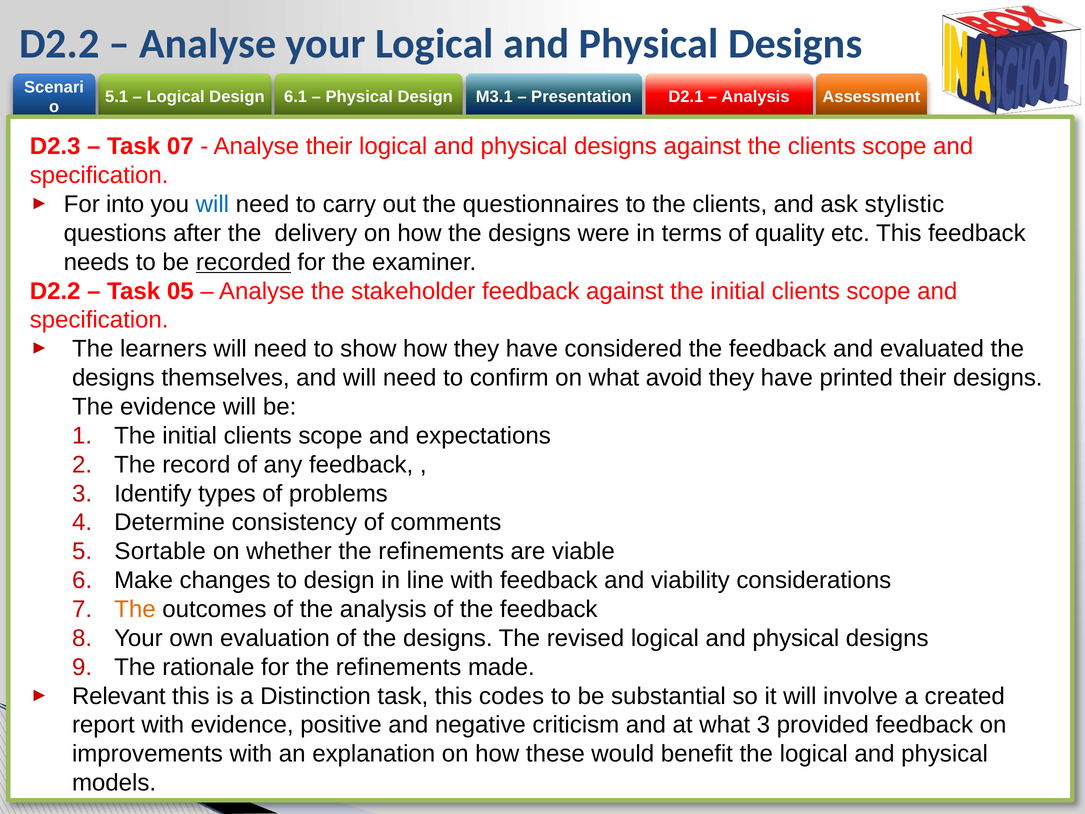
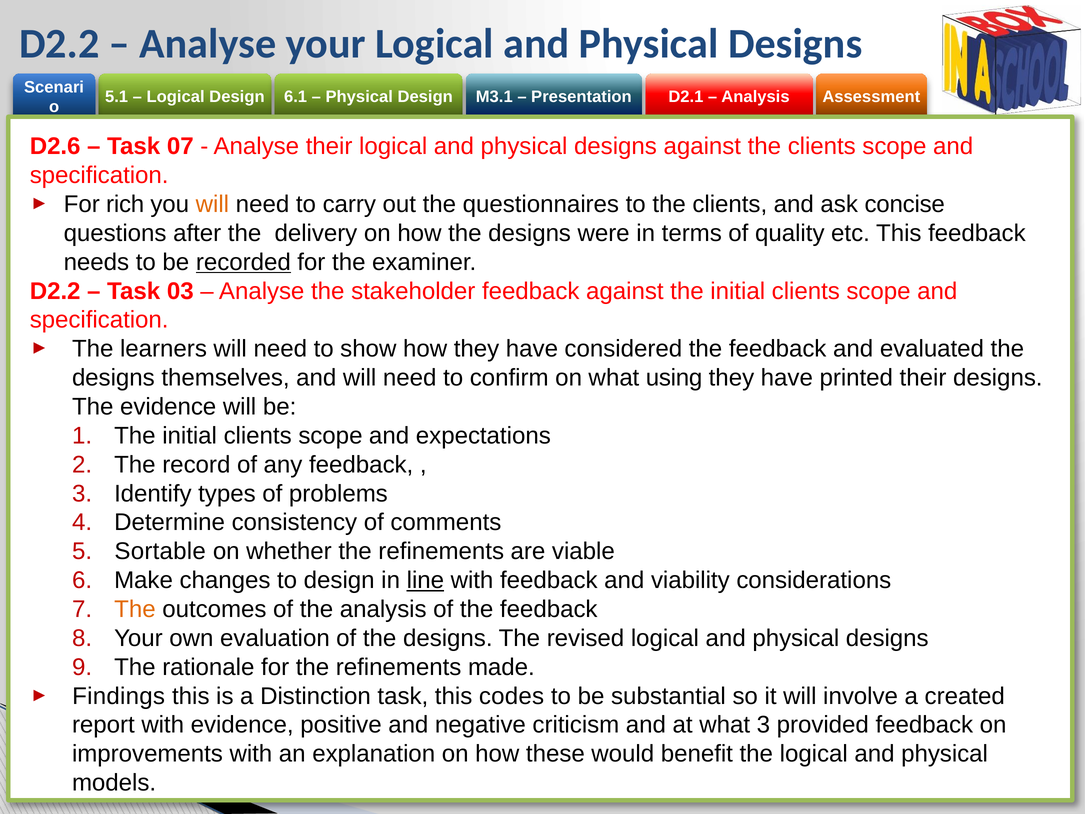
D2.3: D2.3 -> D2.6 (55, 146)
into: into -> rich (125, 204)
will colour: blue -> orange (212, 204)
stylistic: stylistic -> concise (905, 204)
05: 05 -> 03 (180, 291)
avoid: avoid -> using (674, 378)
line underline: none -> present (425, 580)
Relevant: Relevant -> Findings (119, 696)
